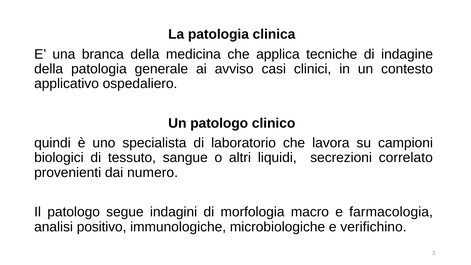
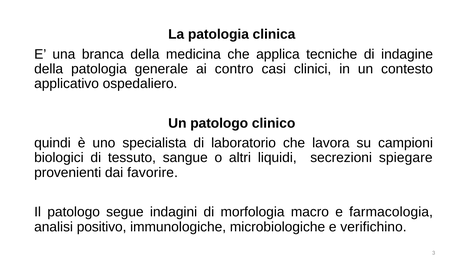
avviso: avviso -> contro (234, 69)
correlato: correlato -> spiegare (406, 158)
numero: numero -> favorire (153, 173)
